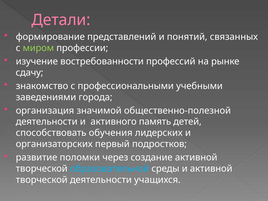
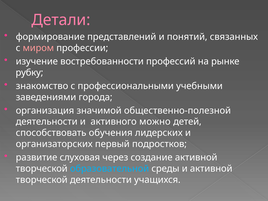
миром colour: light green -> pink (38, 48)
сдачу: сдачу -> рубку (29, 73)
память: память -> можно (155, 122)
поломки: поломки -> слуховая (80, 157)
